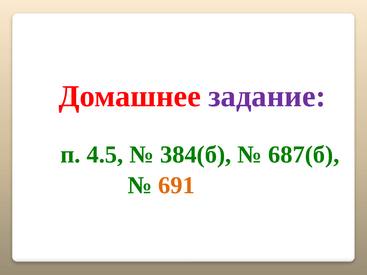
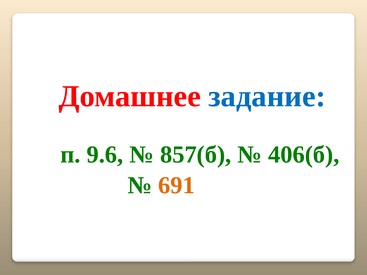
задание colour: purple -> blue (267, 96)
4.5: 4.5 -> 9.6 (105, 155)
384(б: 384(б -> 857(б (196, 155)
687(б: 687(б -> 406(б (304, 155)
